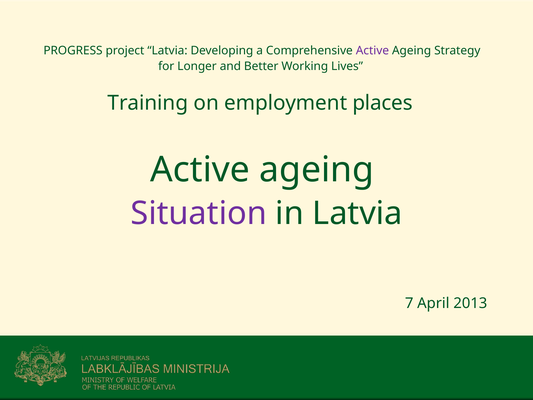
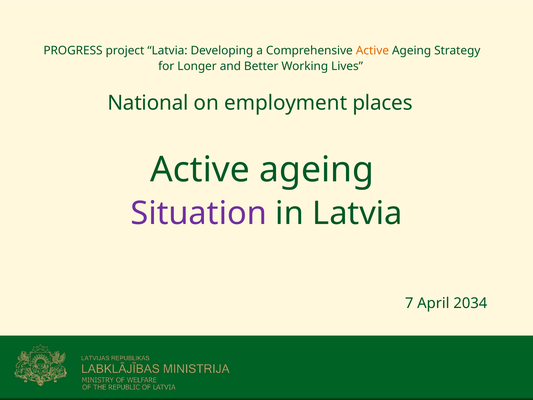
Active colour: purple -> orange (372, 51)
Training: Training -> National (148, 103)
2013: 2013 -> 2034 (470, 303)
